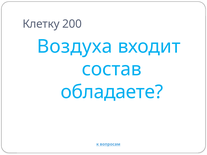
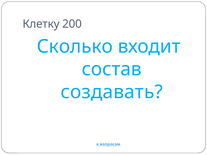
Воздуха: Воздуха -> Сколько (75, 47)
обладаете: обладаете -> создавать (112, 92)
